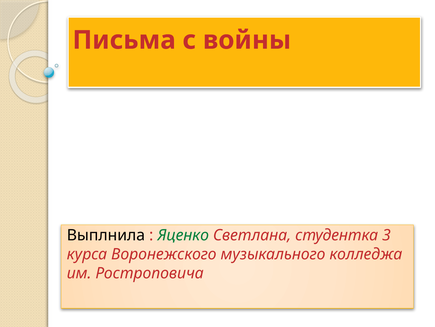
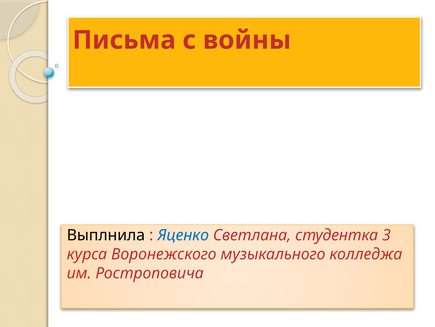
Яценко colour: green -> blue (183, 235)
